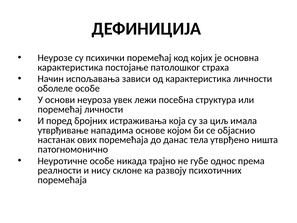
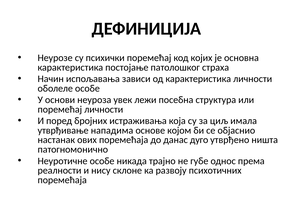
тела: тела -> дуго (199, 140)
